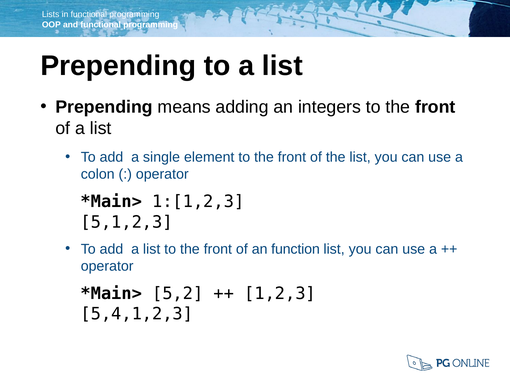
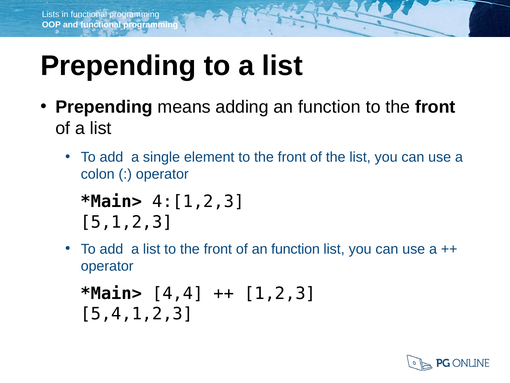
adding an integers: integers -> function (329, 107)
1:[1,2,3: 1:[1,2,3 -> 4:[1,2,3 (198, 201)
5,2: 5,2 -> 4,4 (178, 293)
